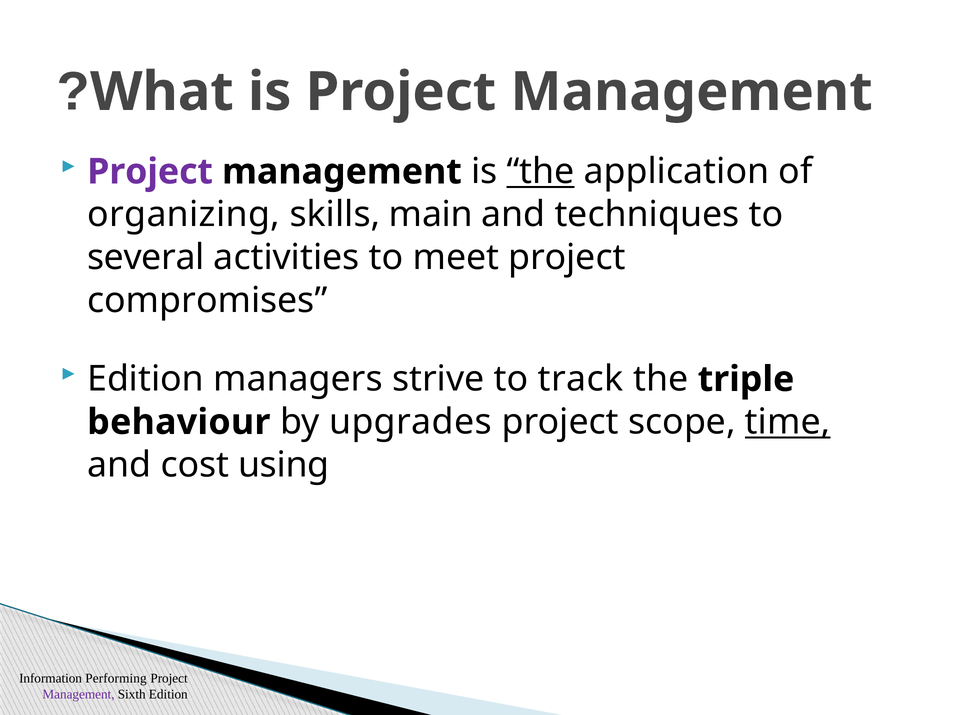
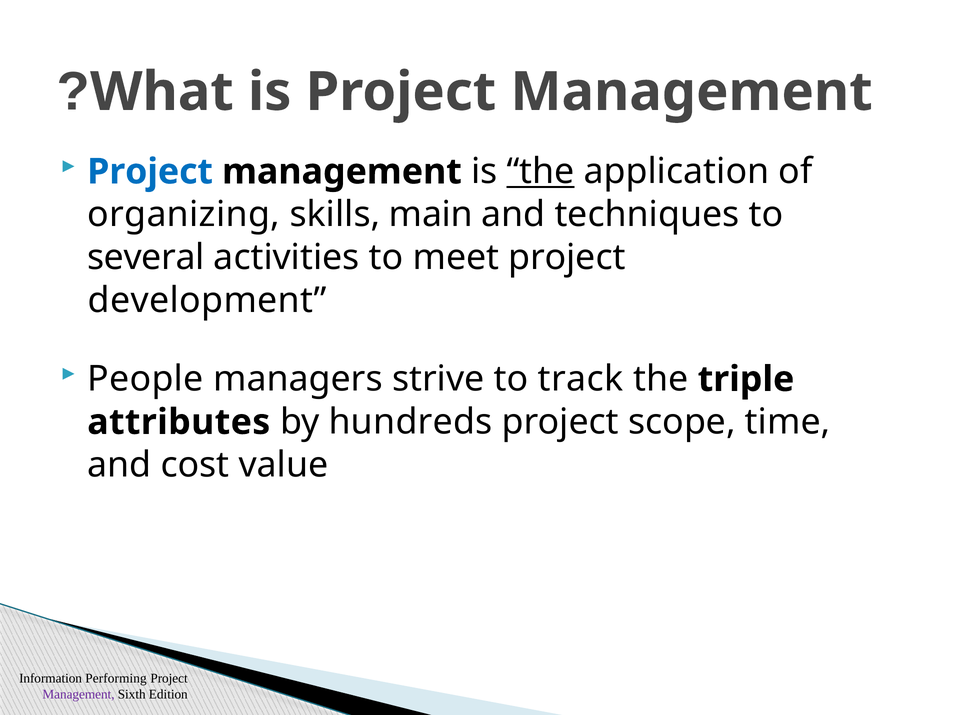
Project colour: purple -> blue (150, 172)
compromises: compromises -> development (207, 300)
Edition: Edition -> People (145, 379)
behaviour: behaviour -> attributes (179, 422)
upgrades: upgrades -> hundreds (411, 422)
time underline: present -> none (788, 422)
using: using -> value (284, 465)
